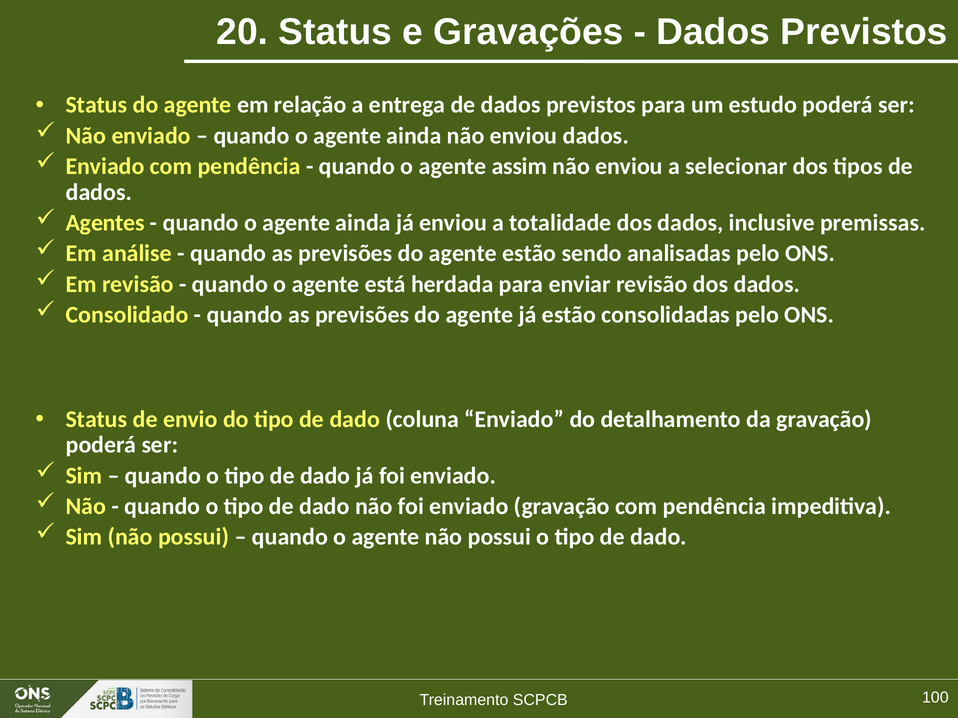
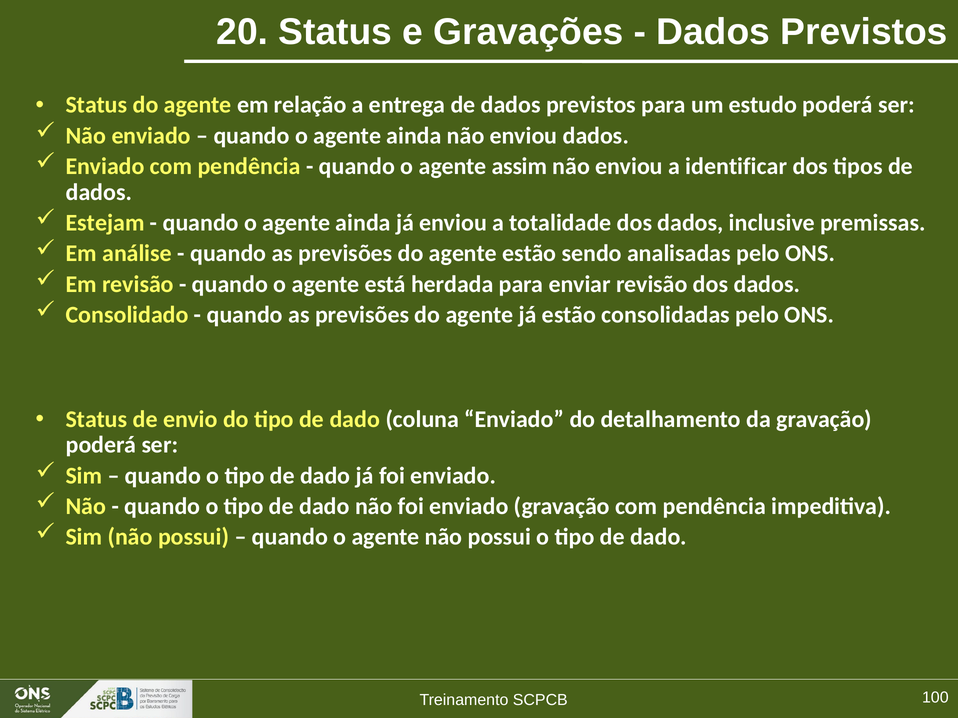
selecionar: selecionar -> identificar (736, 166)
Agentes: Agentes -> Estejam (105, 223)
